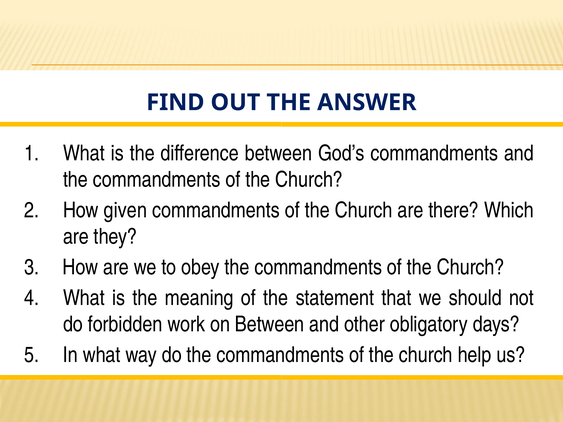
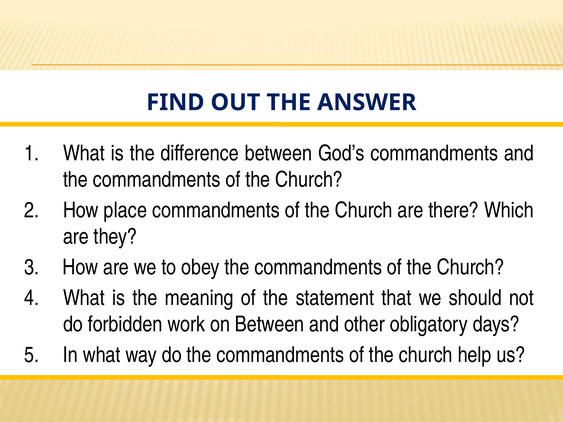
given: given -> place (125, 210)
